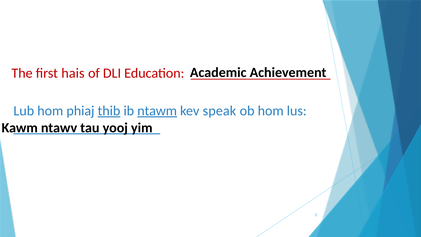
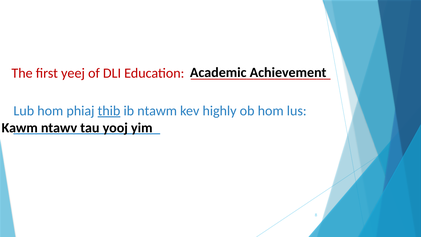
hais: hais -> yeej (73, 73)
ntawm underline: present -> none (157, 111)
speak: speak -> highly (220, 111)
